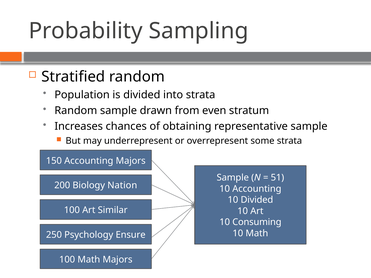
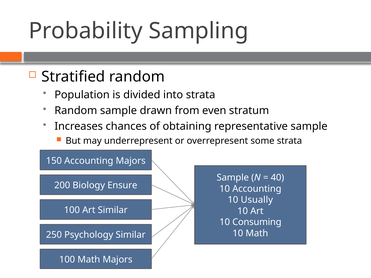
51: 51 -> 40 (277, 178)
Nation: Nation -> Ensure (122, 186)
10 Divided: Divided -> Usually (257, 200)
Psychology Ensure: Ensure -> Similar (131, 235)
